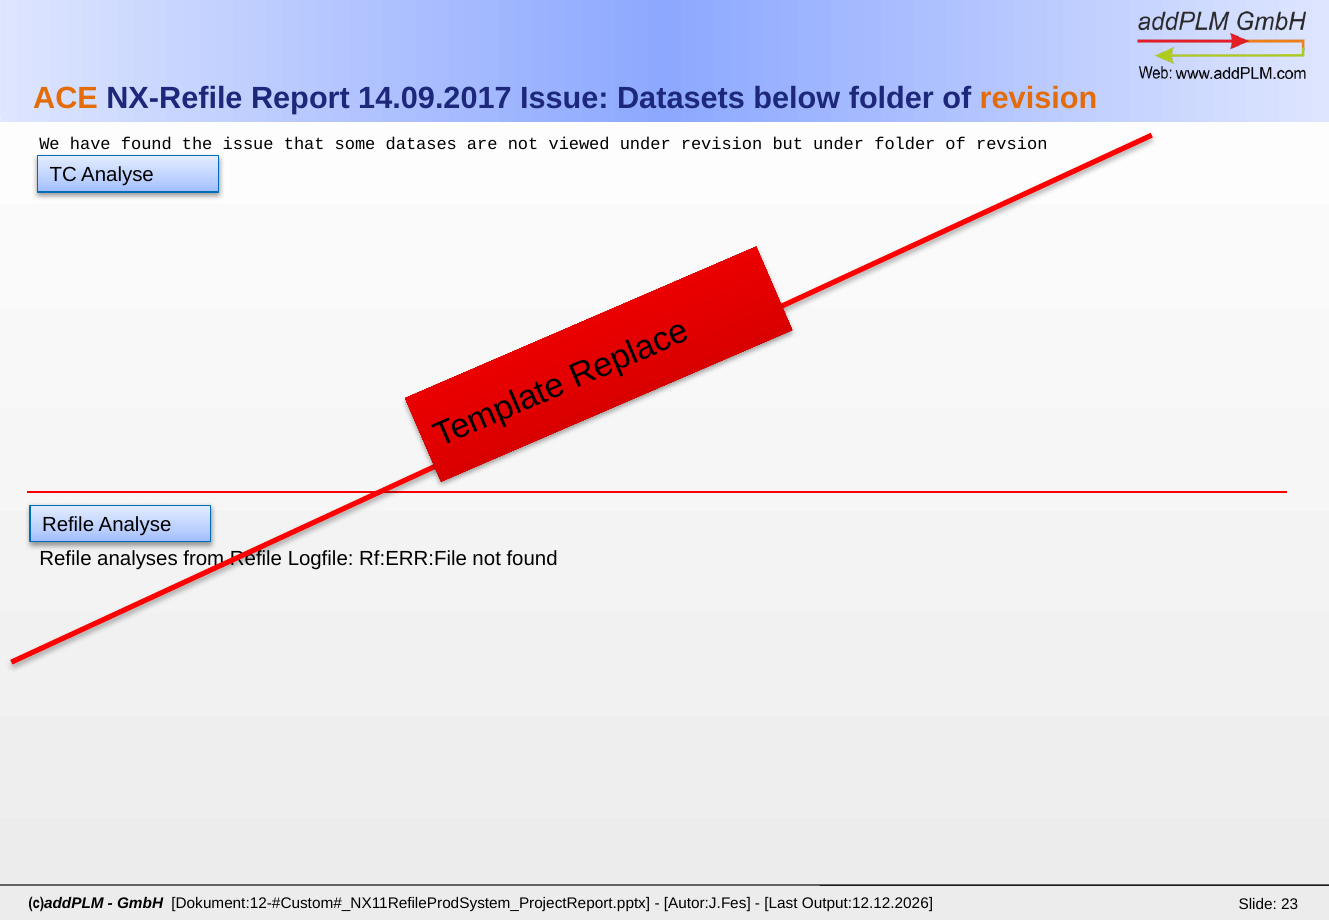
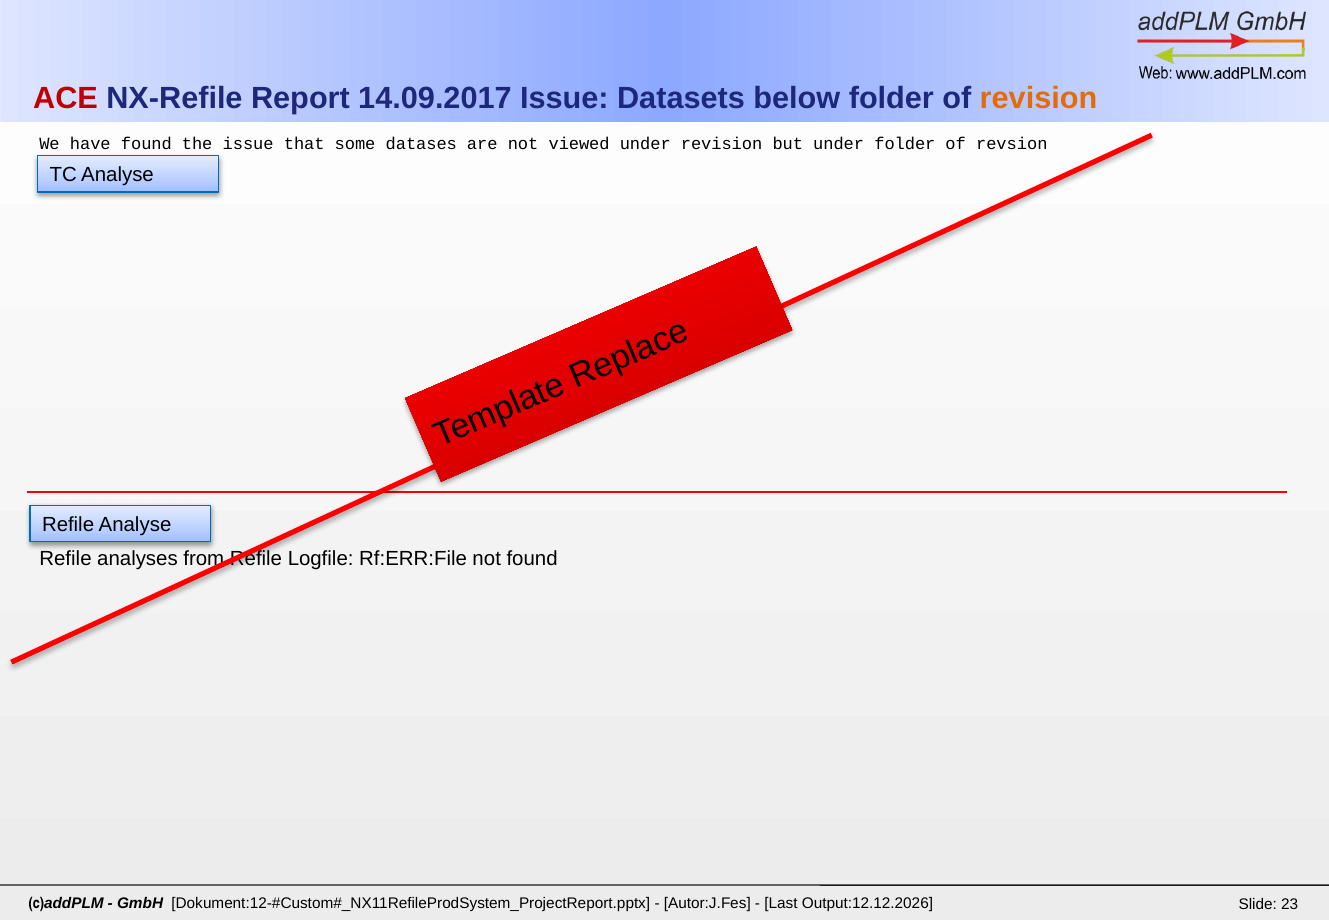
ACE colour: orange -> red (66, 98)
